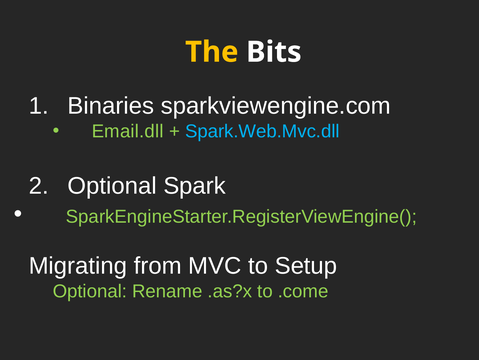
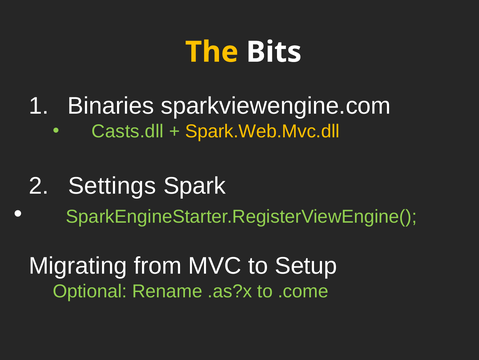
Email.dll: Email.dll -> Casts.dll (128, 131)
Spark.Web.Mvc.dll colour: light blue -> yellow (262, 131)
Optional: Optional -> Settings (112, 186)
